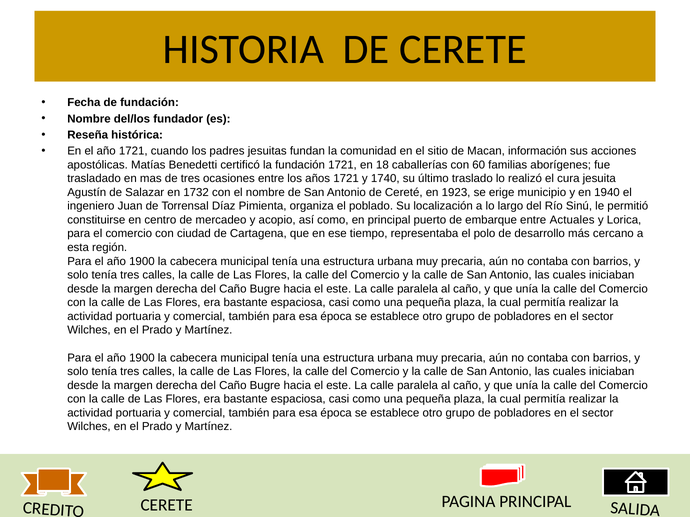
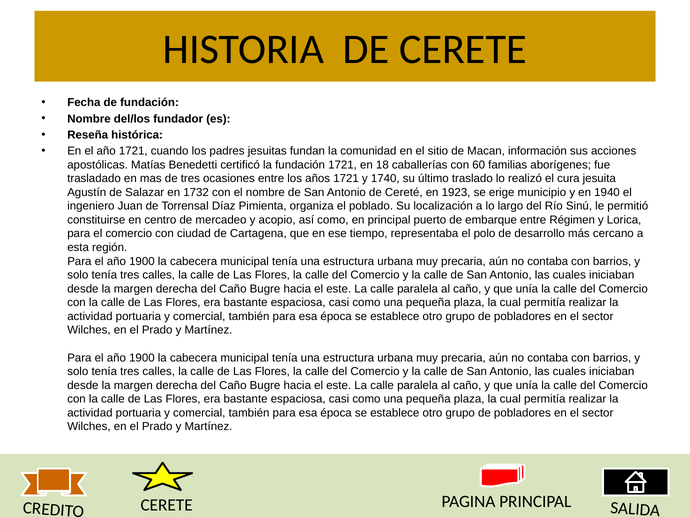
Actuales: Actuales -> Régimen (572, 220)
